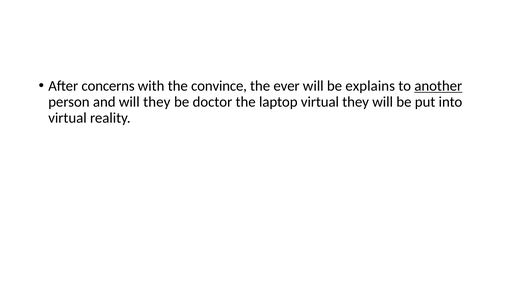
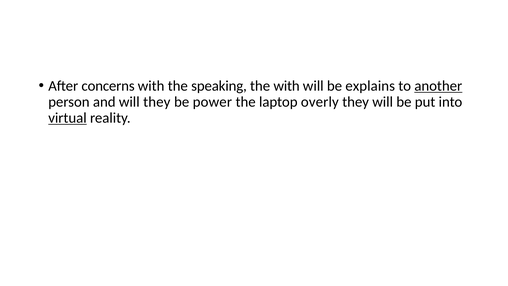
convince: convince -> speaking (219, 86)
the ever: ever -> with (287, 86)
doctor: doctor -> power (212, 102)
laptop virtual: virtual -> overly (320, 102)
virtual underline: none -> present (67, 118)
